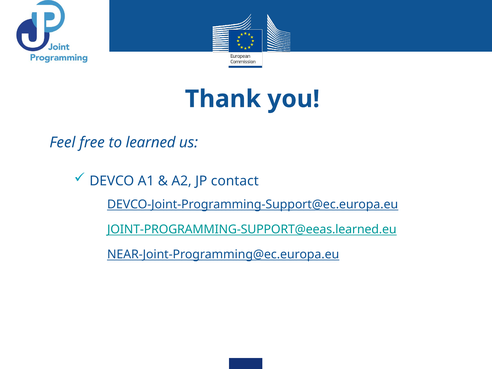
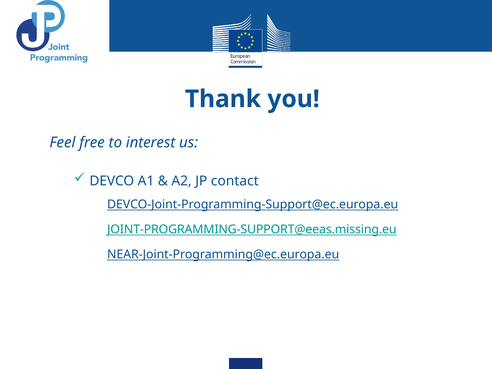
learned: learned -> interest (151, 143)
JOINT-PROGRAMMING-SUPPORT@eeas.learned.eu: JOINT-PROGRAMMING-SUPPORT@eeas.learned.eu -> JOINT-PROGRAMMING-SUPPORT@eeas.missing.eu (252, 229)
